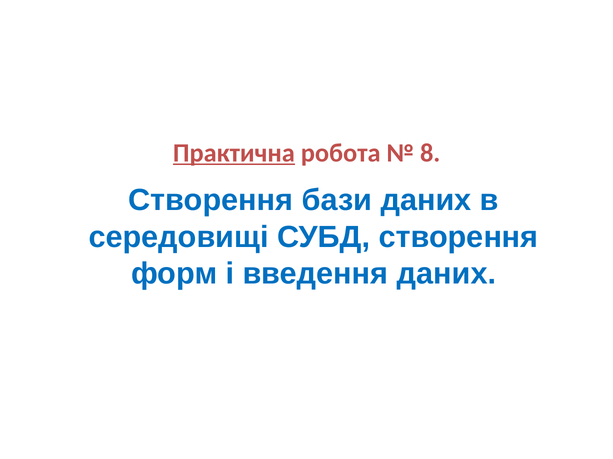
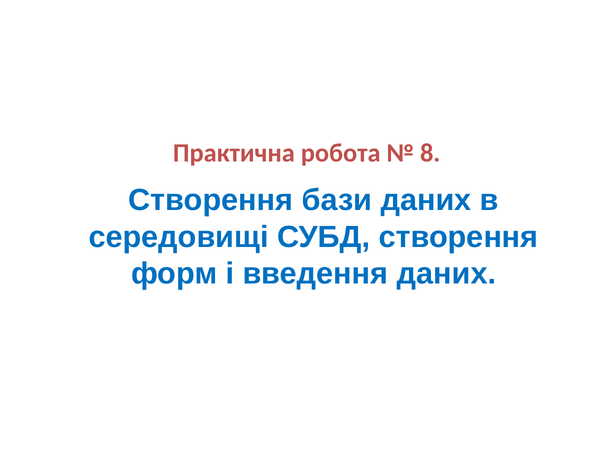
Практична underline: present -> none (234, 153)
